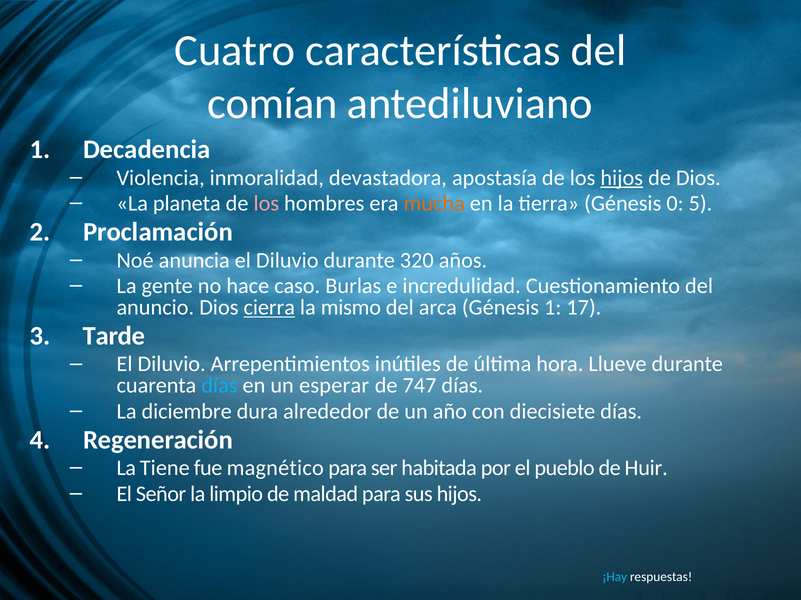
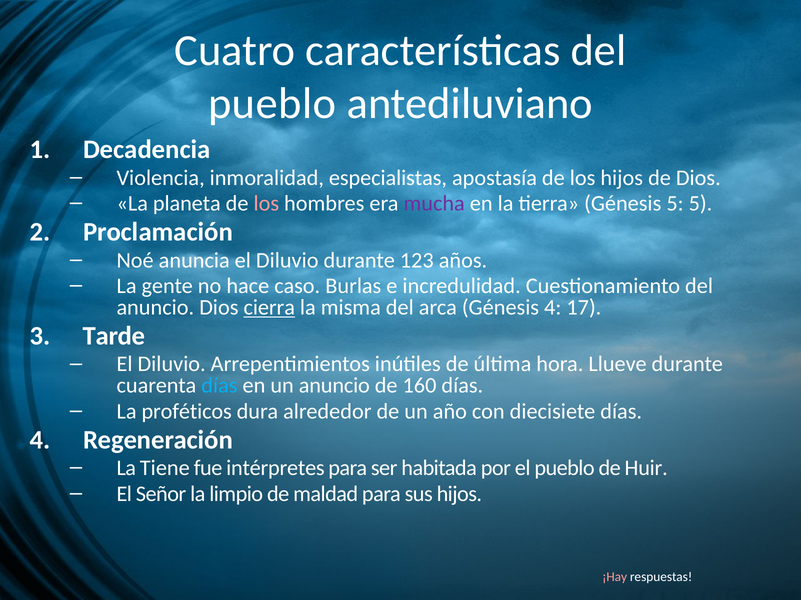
comían: comían -> pueblo (272, 104)
devastadora: devastadora -> especialistas (388, 178)
hijos underline: present -> none (622, 178)
mucha colour: orange -> purple (434, 204)
Génesis 0: 0 -> 5 (675, 204)
320: 320 -> 123 (417, 261)
mismo: mismo -> misma (351, 308)
Génesis 1: 1 -> 4 (553, 308)
un esperar: esperar -> anuncio (334, 386)
747: 747 -> 160 (419, 386)
diciembre: diciembre -> proféticos (187, 412)
magnético: magnético -> intérpretes (275, 469)
¡Hay colour: light blue -> pink (615, 578)
